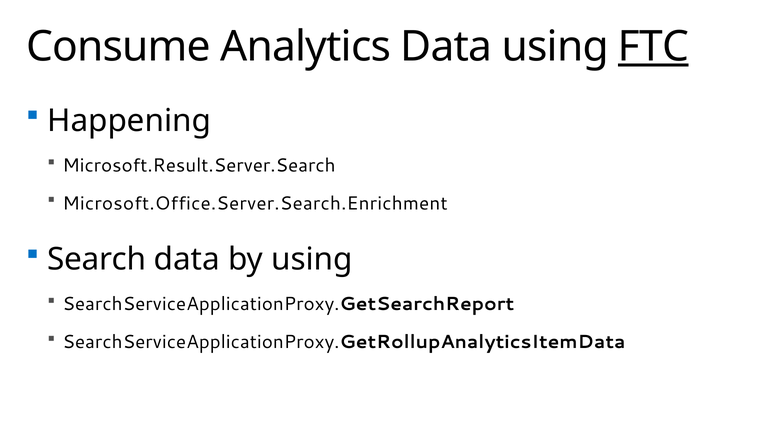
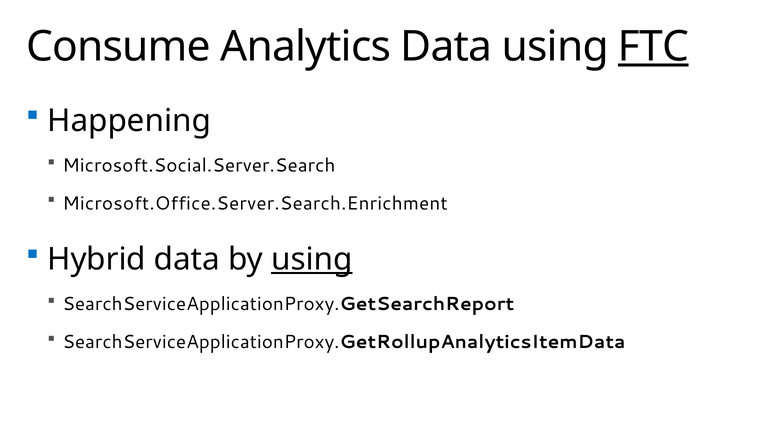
Microsoft.Result.Server.Search: Microsoft.Result.Server.Search -> Microsoft.Social.Server.Search (199, 166)
Search: Search -> Hybrid (97, 260)
using underline: none -> present (312, 260)
